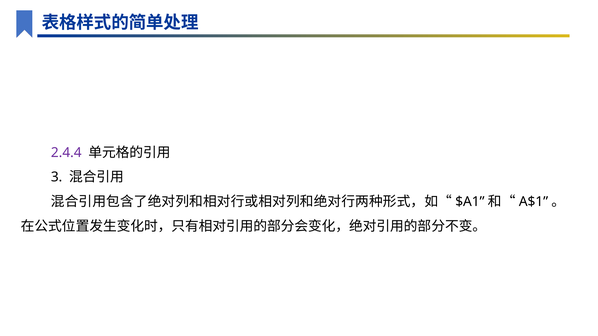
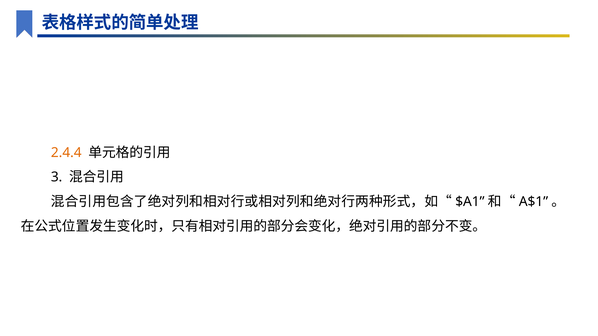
2.4.4 colour: purple -> orange (66, 153)
